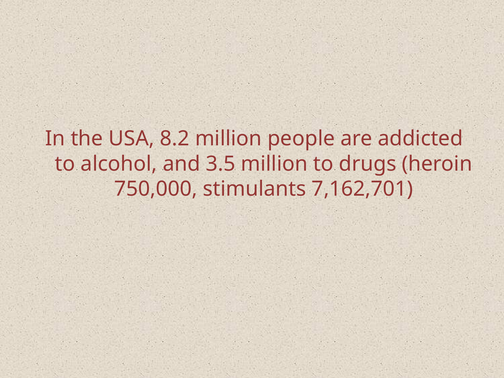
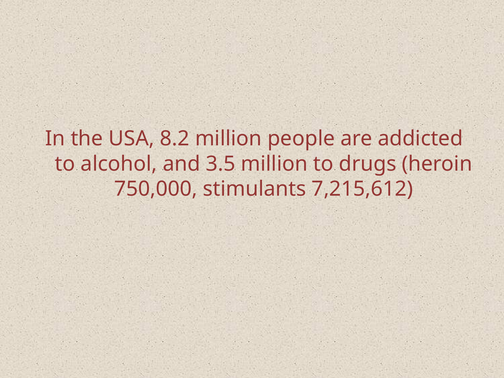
7,162,701: 7,162,701 -> 7,215,612 (362, 189)
